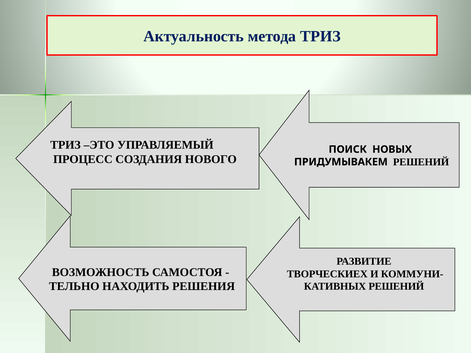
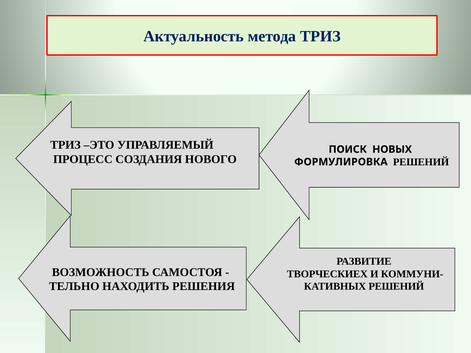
ПРИДУМЫВАКЕМ: ПРИДУМЫВАКЕМ -> ФОРМУЛИРОВКА (341, 162)
